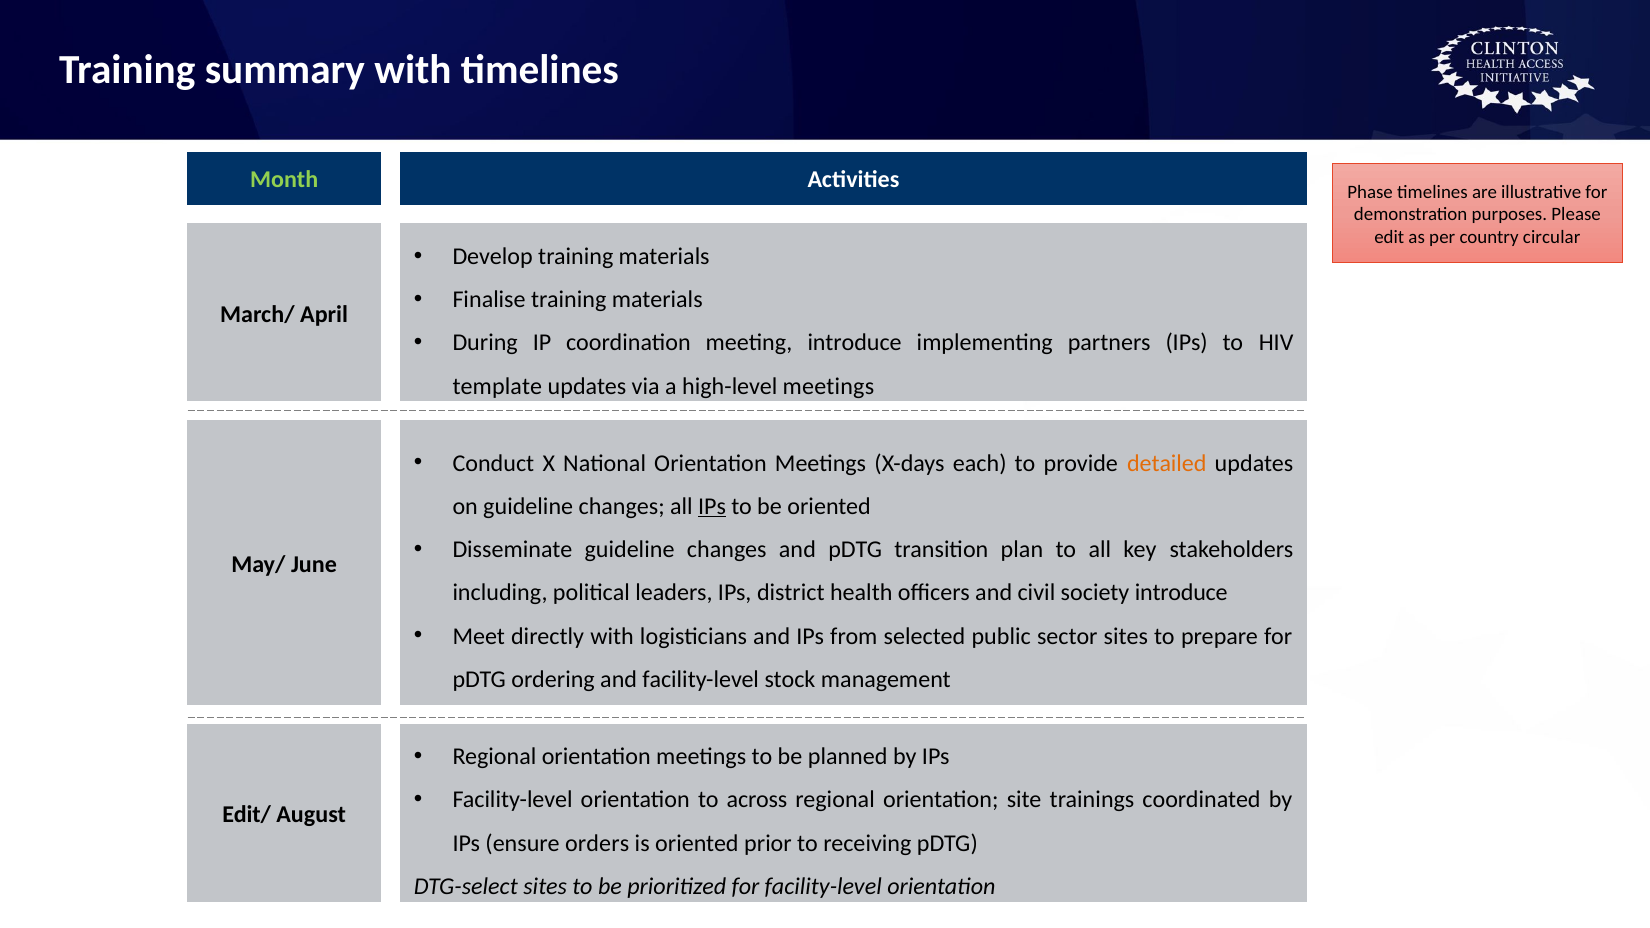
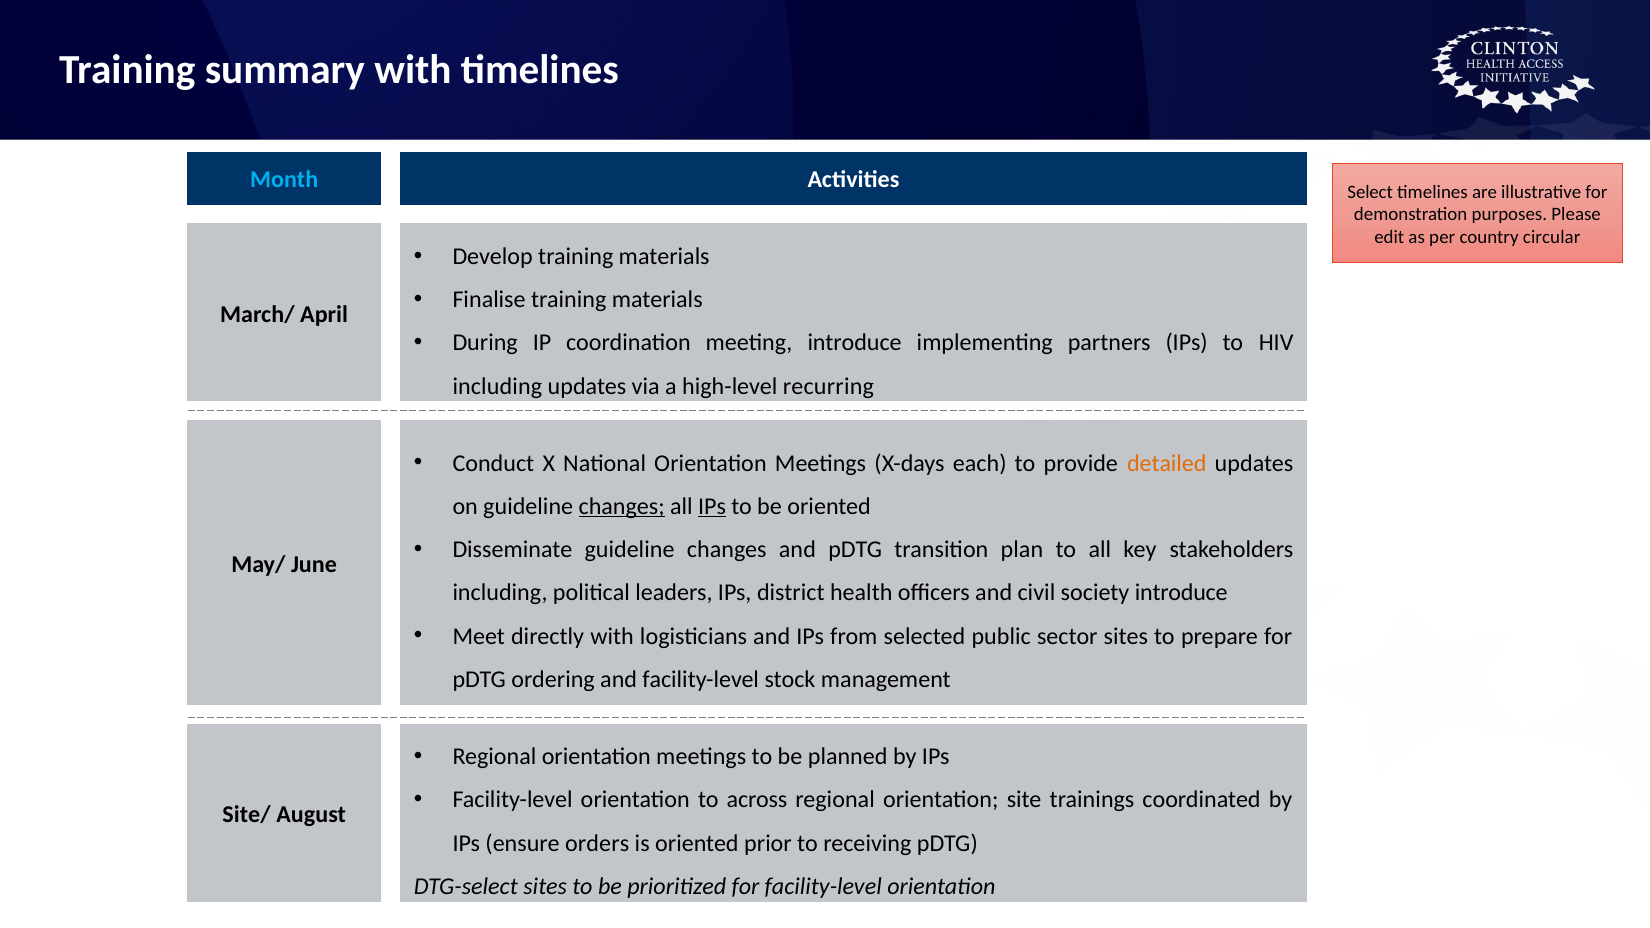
Month colour: light green -> light blue (284, 180)
Phase: Phase -> Select (1370, 192)
template: template -> including (497, 386)
high-level meetings: meetings -> recurring (828, 386)
changes underline: none -> present (622, 506)
Edit/: Edit/ -> Site/ (247, 814)
